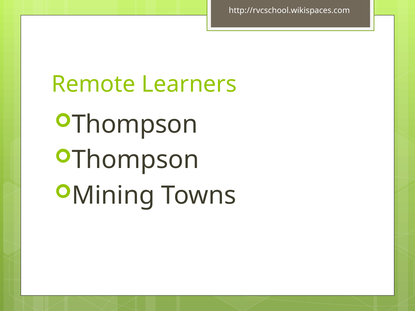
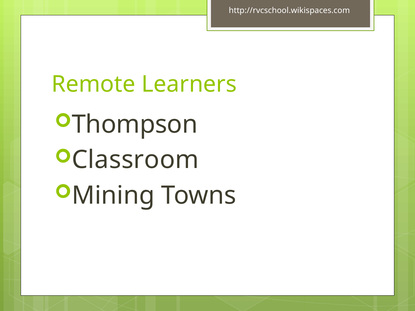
Thompson: Thompson -> Classroom (135, 160)
